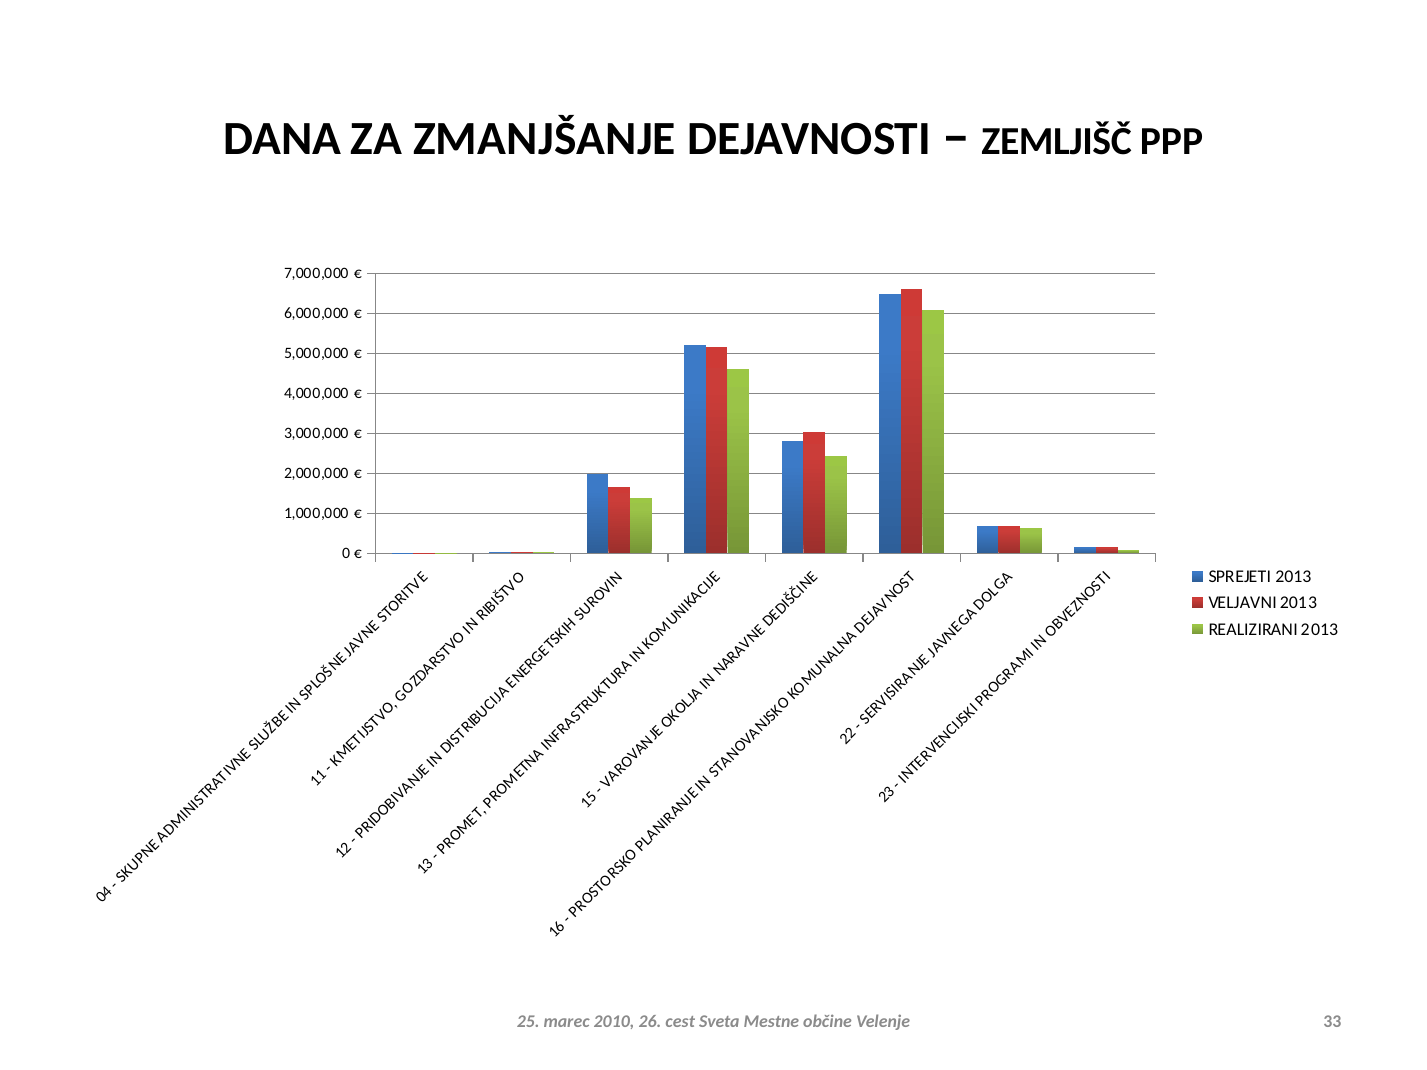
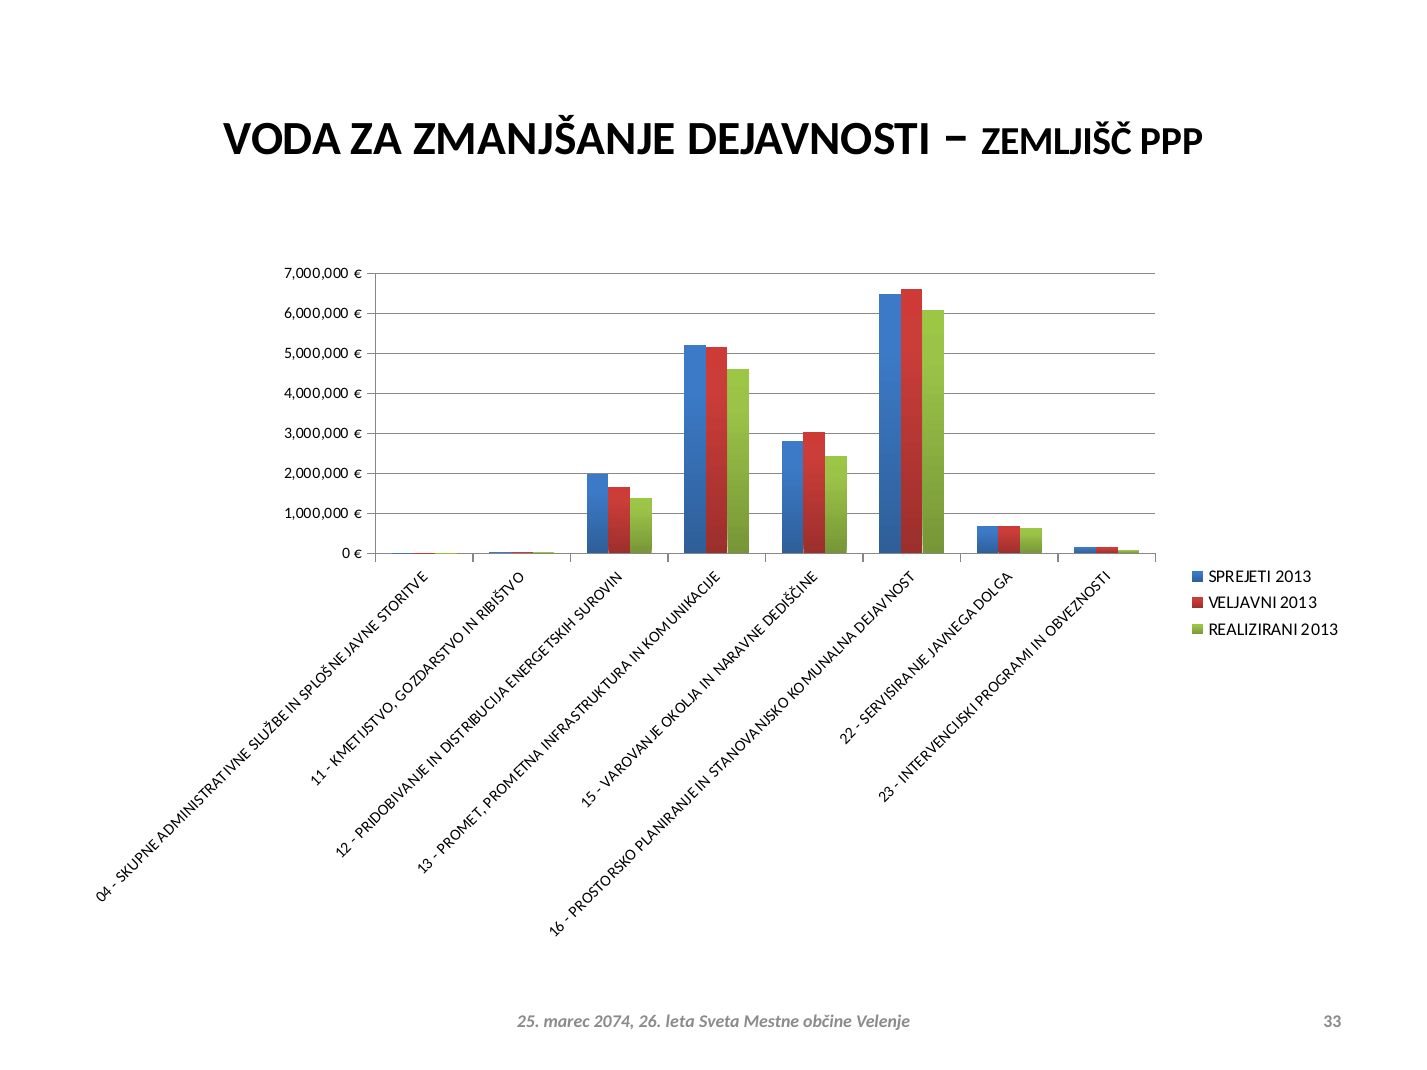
DANA: DANA -> VODA (282, 138)
2010: 2010 -> 2074 (614, 1022)
cest: cest -> leta (680, 1022)
